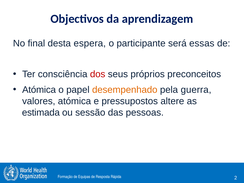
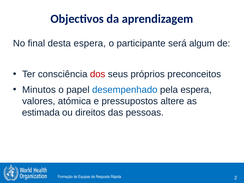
essas: essas -> algum (202, 43)
Atómica: Atómica -> Minutos (39, 90)
desempenhado colour: orange -> blue (125, 90)
pela guerra: guerra -> espera (196, 90)
sessão: sessão -> direitos (90, 113)
